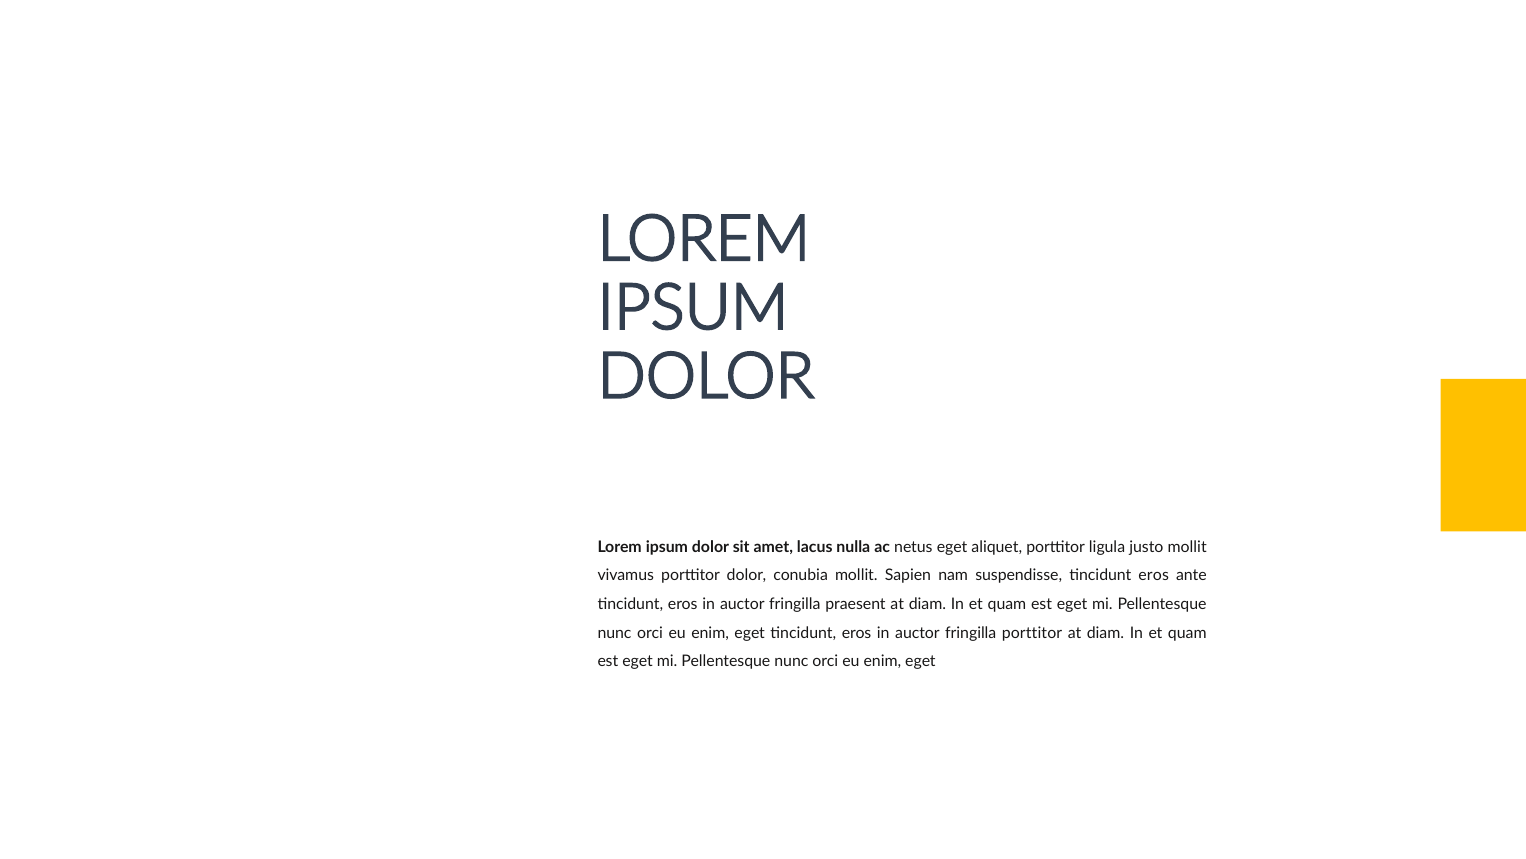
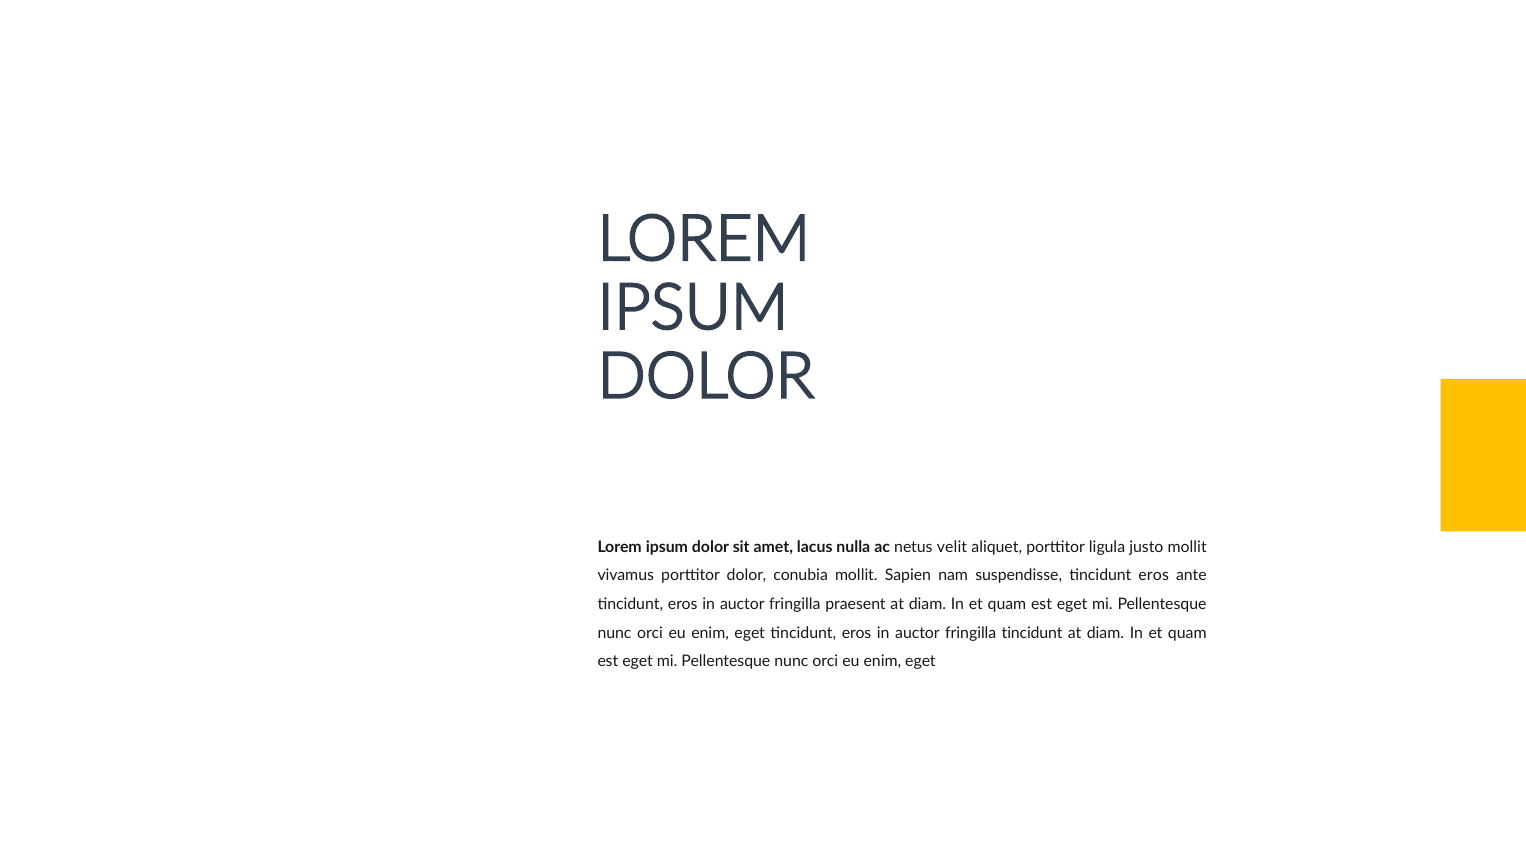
netus eget: eget -> velit (952, 547)
fringilla porttitor: porttitor -> tincidunt (1032, 633)
